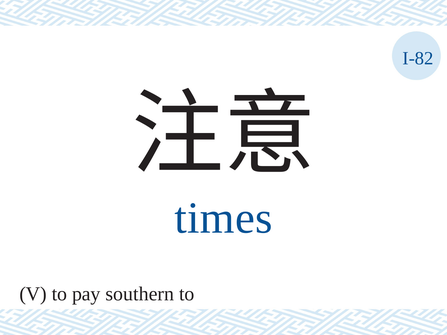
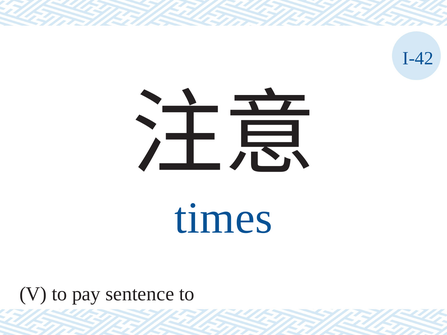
I-82: I-82 -> I-42 (418, 59)
southern: southern -> sentence (140, 294)
